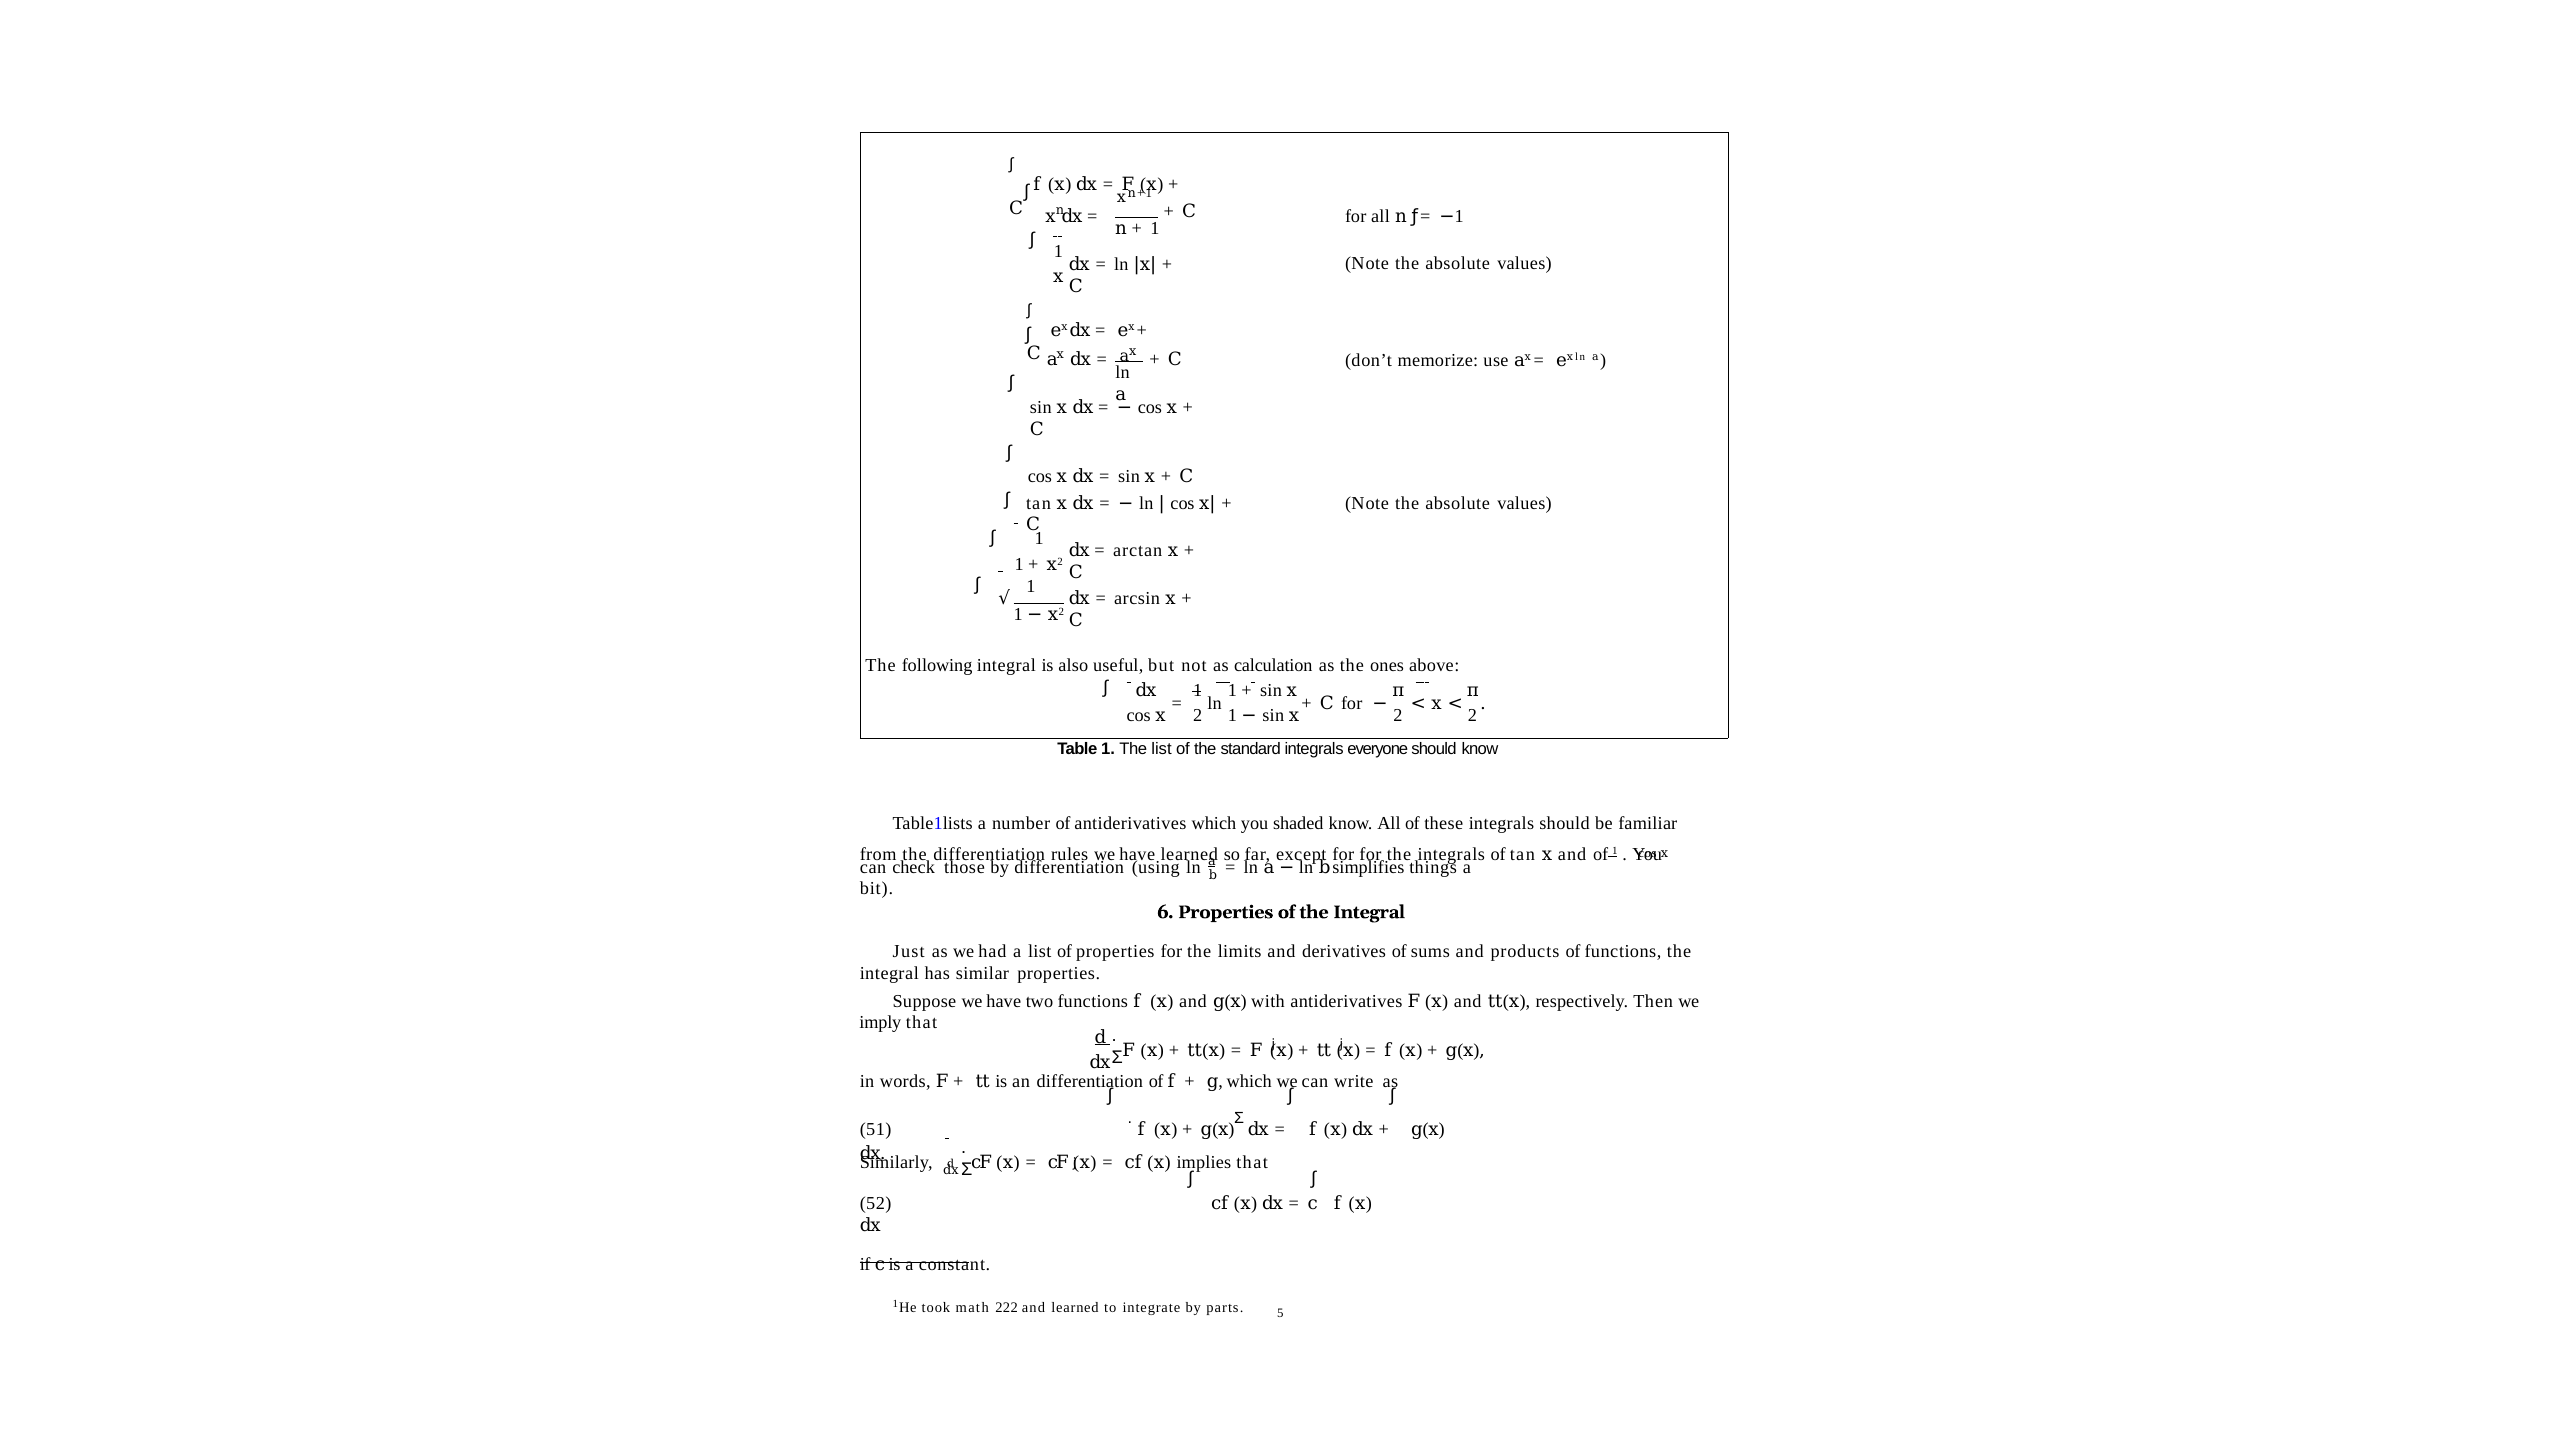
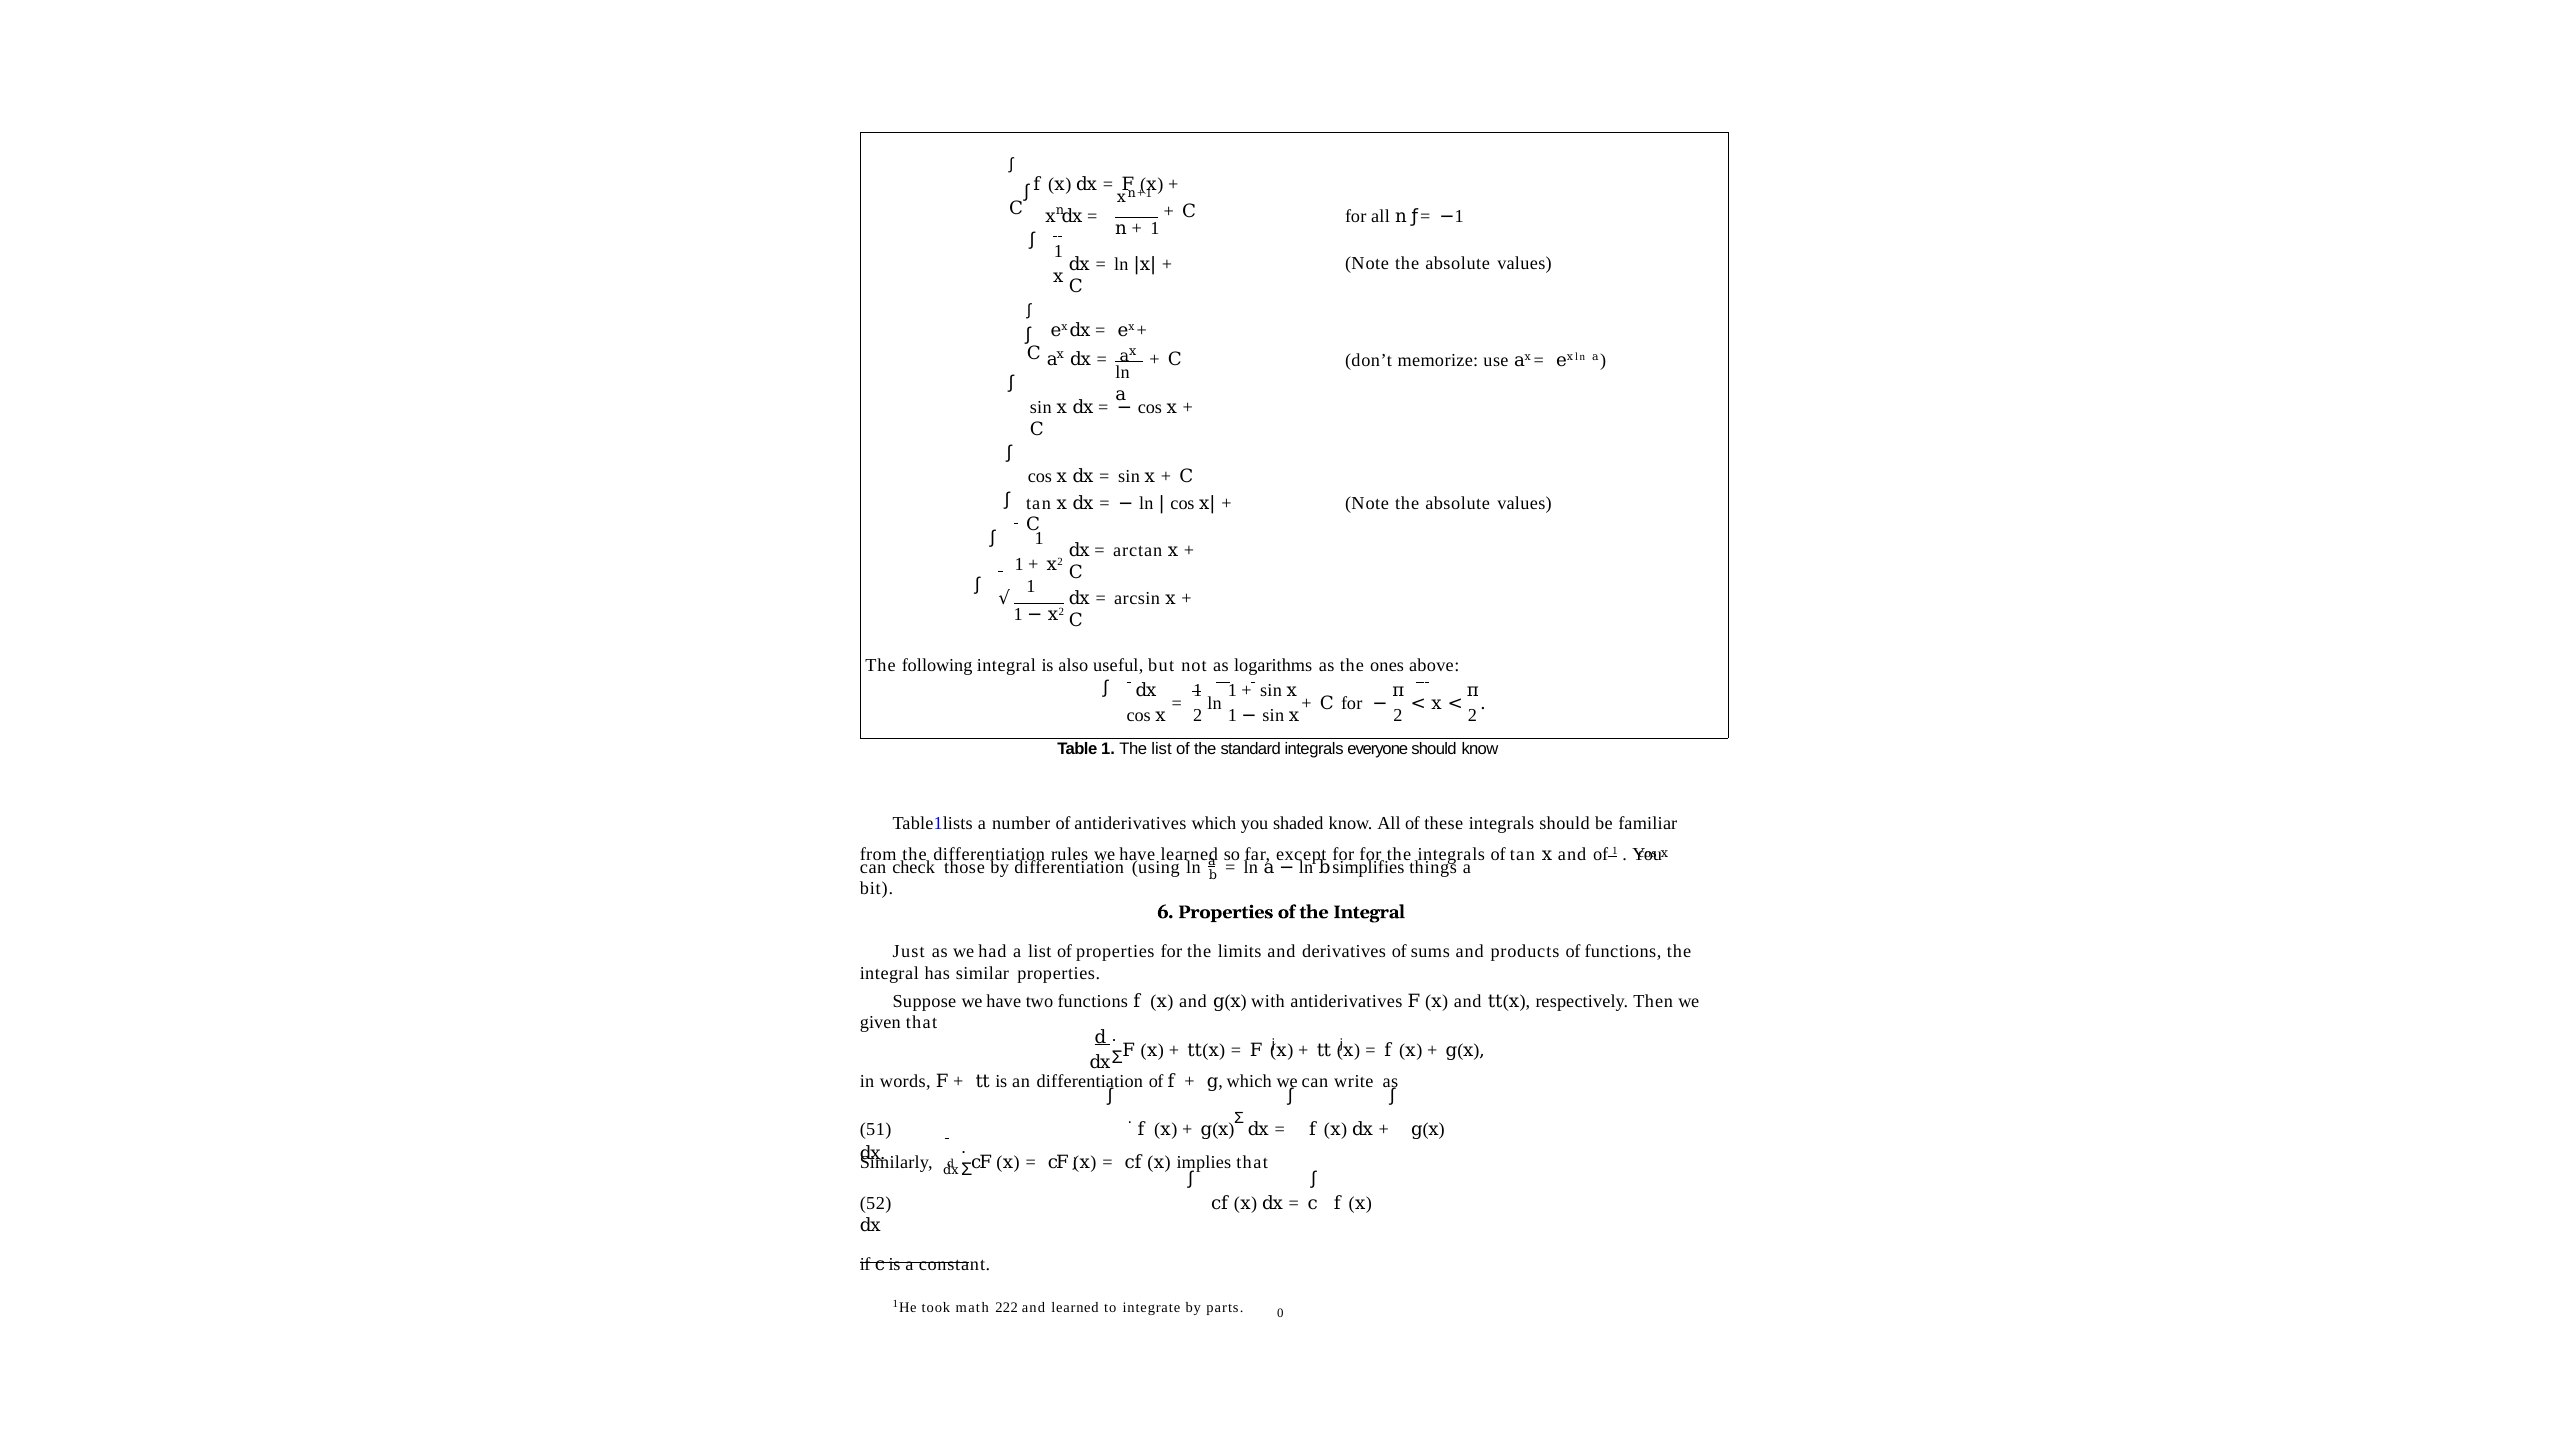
calculation: calculation -> logarithms (1273, 665)
imply: imply -> given (880, 1023)
5: 5 -> 0 (1280, 1313)
